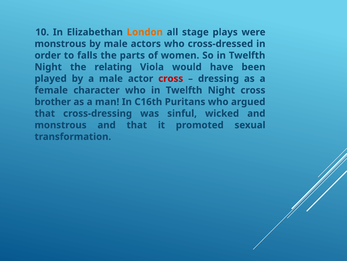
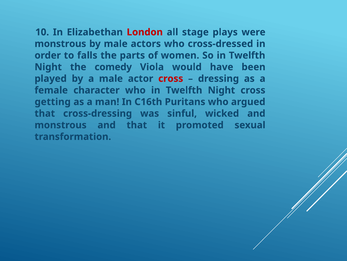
London colour: orange -> red (145, 32)
relating: relating -> comedy (113, 67)
brother: brother -> getting (53, 102)
